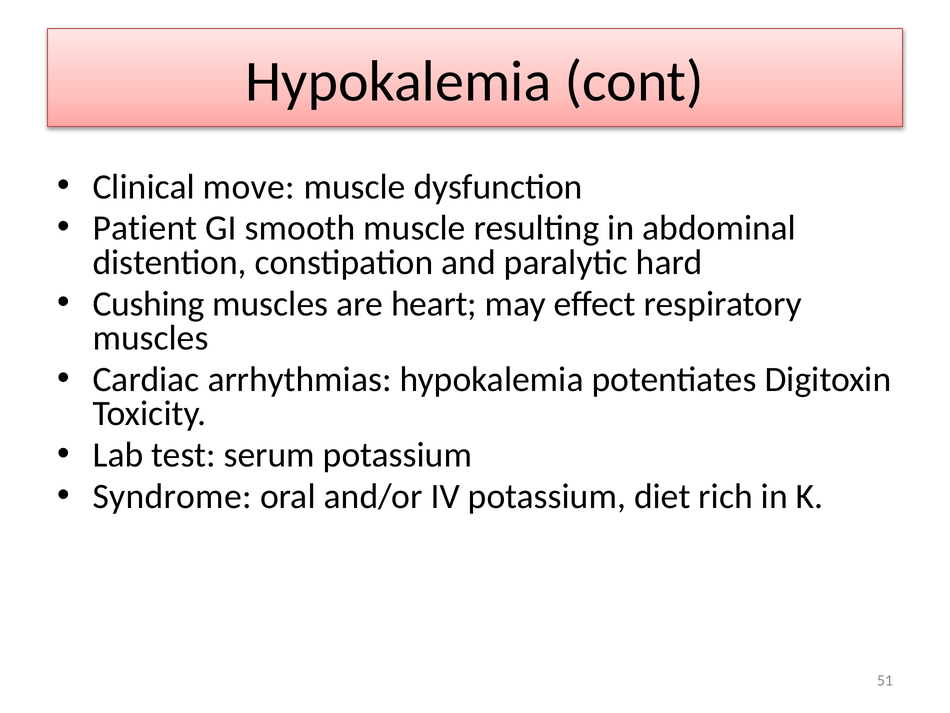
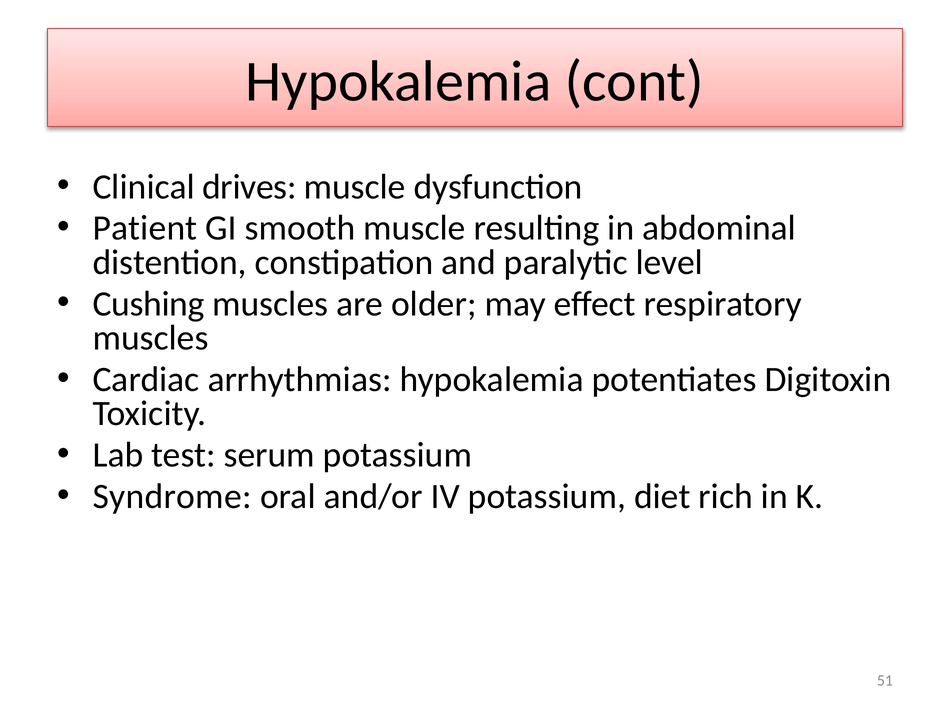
move: move -> drives (249, 187)
hard: hard -> level (669, 262)
heart: heart -> older (434, 304)
